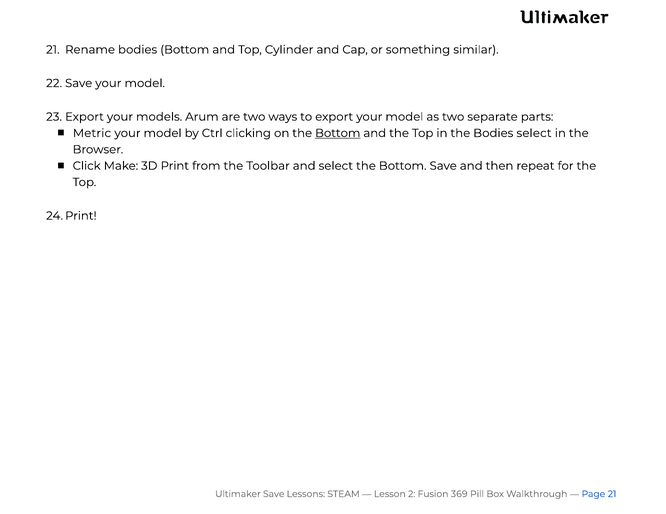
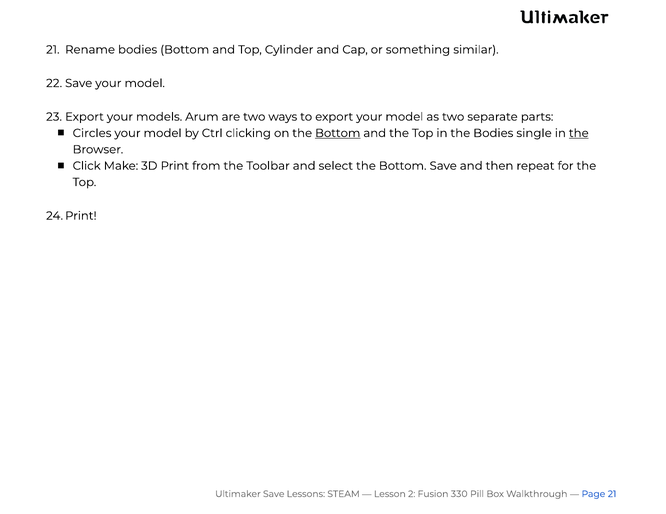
Metric: Metric -> Circles (92, 133)
Bodies select: select -> single (534, 133)
the underline: none -> present (579, 133)
369: 369 -> 330 (459, 495)
